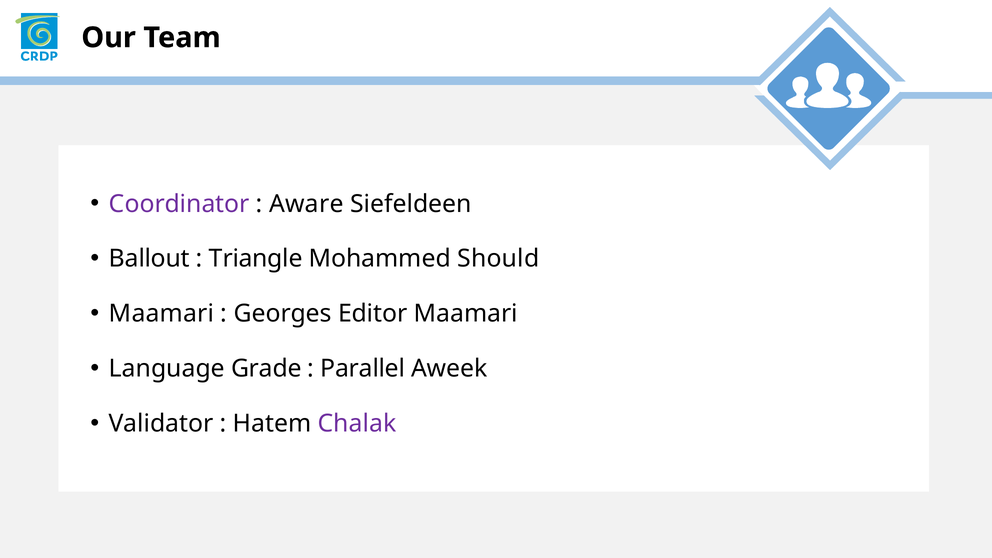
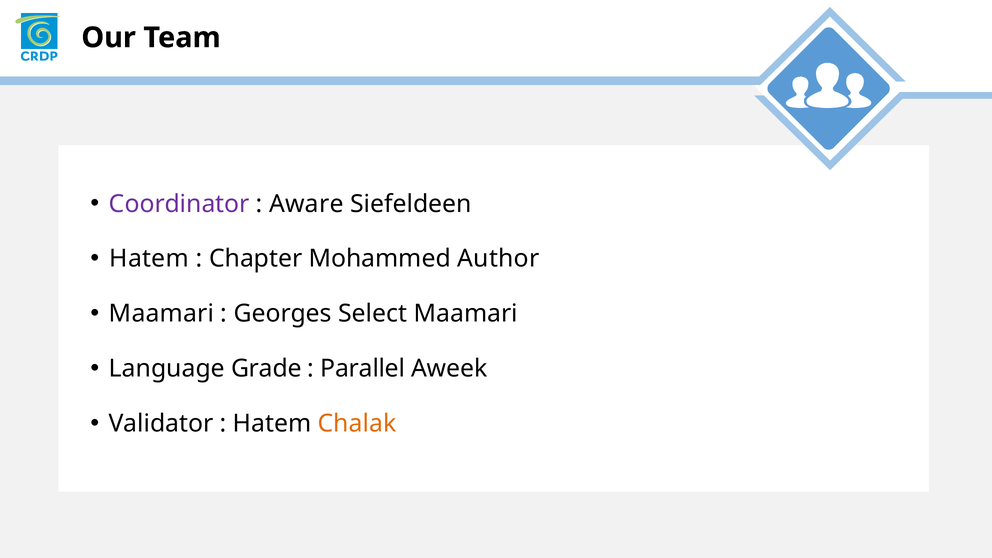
Ballout: Ballout -> Hatem (149, 259)
Triangle: Triangle -> Chapter (256, 259)
Should: Should -> Author (498, 259)
Editor: Editor -> Select (373, 314)
Chalak colour: purple -> orange (357, 424)
